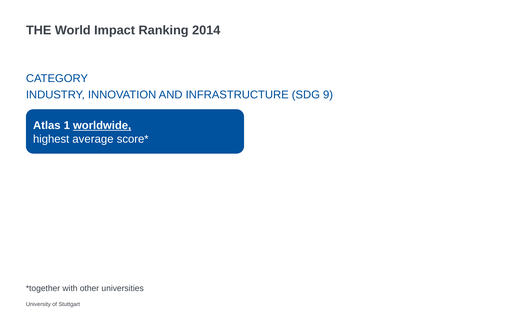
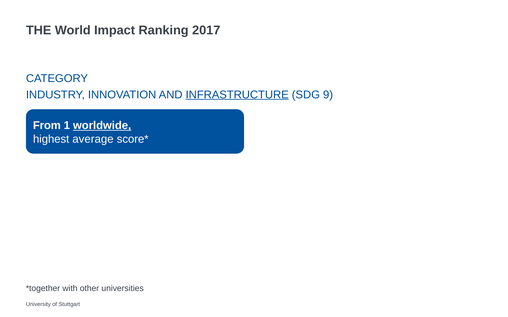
2014: 2014 -> 2017 (206, 31)
INFRASTRUCTURE underline: none -> present (237, 95)
Atlas: Atlas -> From (47, 126)
